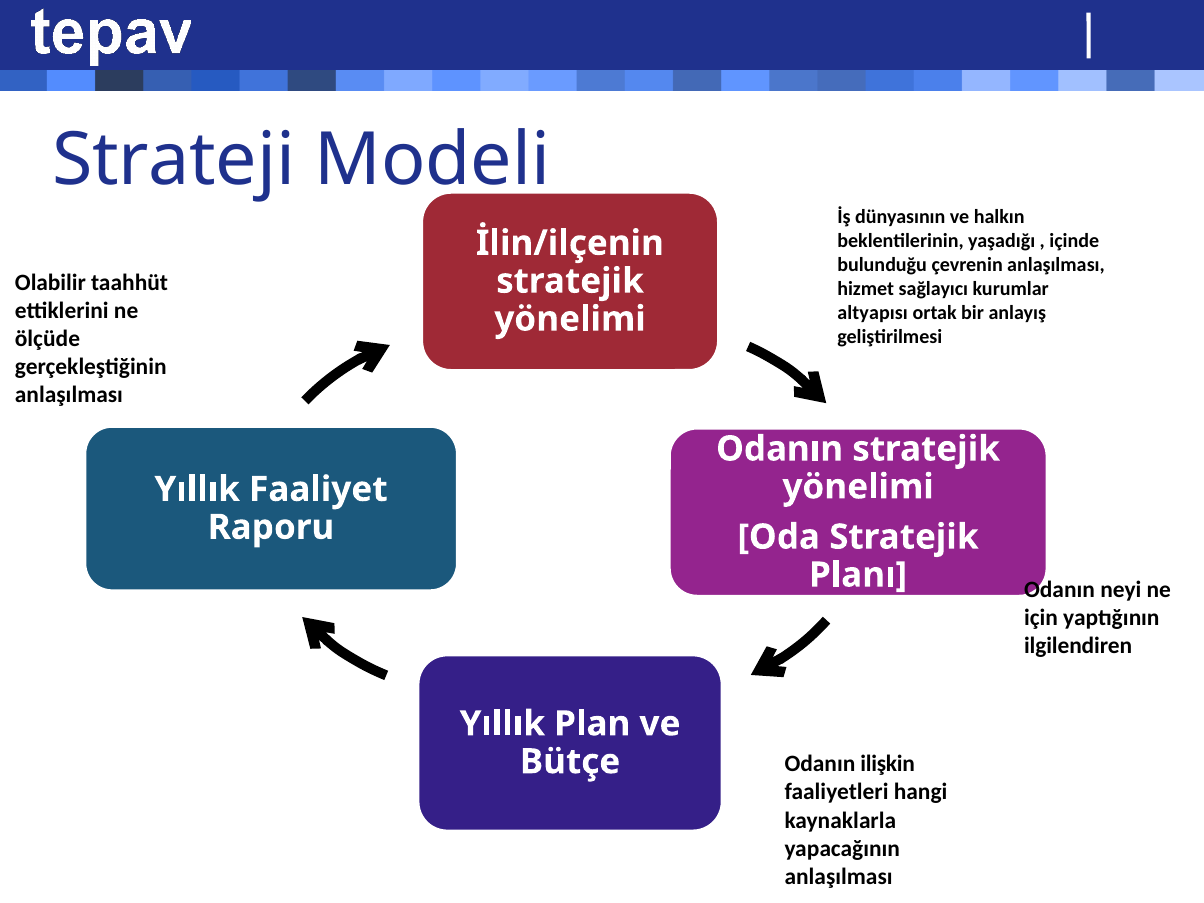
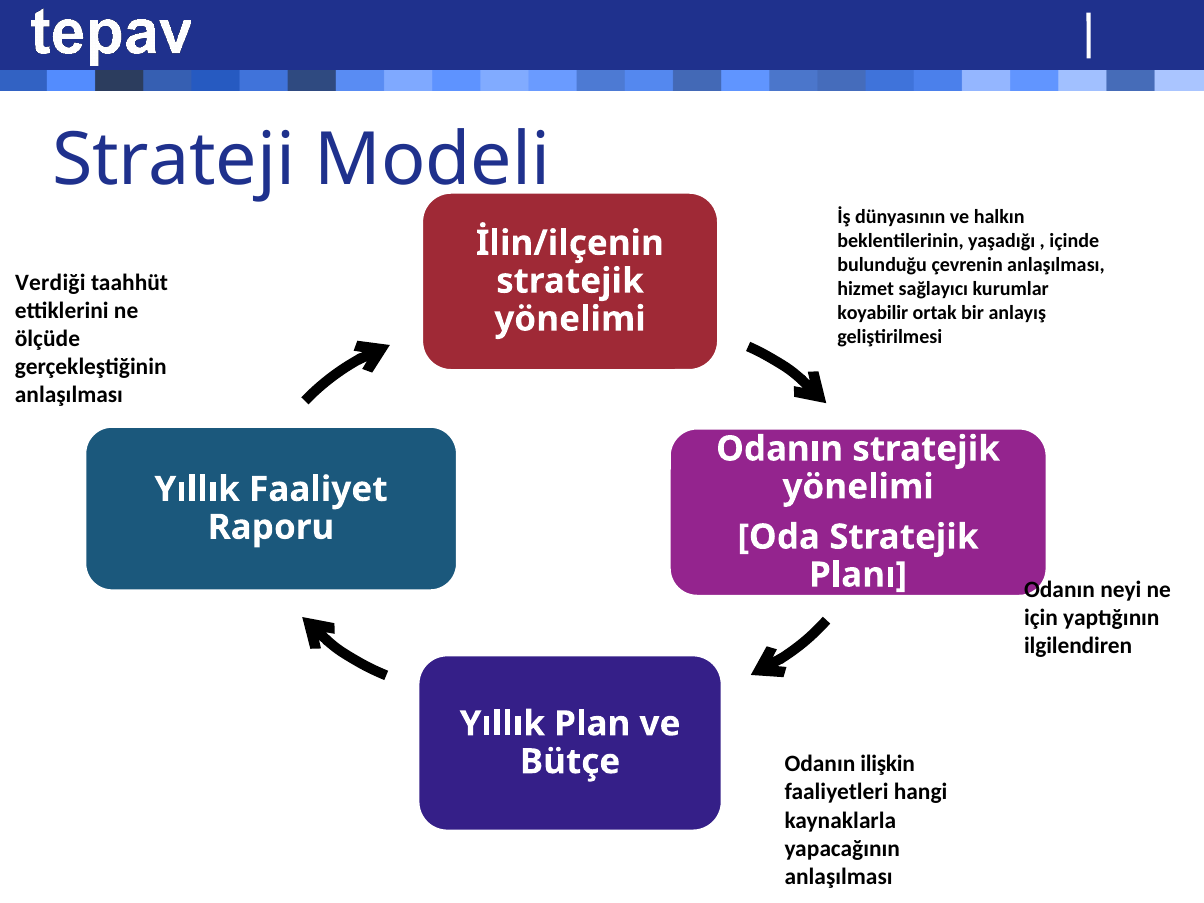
Olabilir: Olabilir -> Verdiği (50, 283)
altyapısı: altyapısı -> koyabilir (873, 313)
